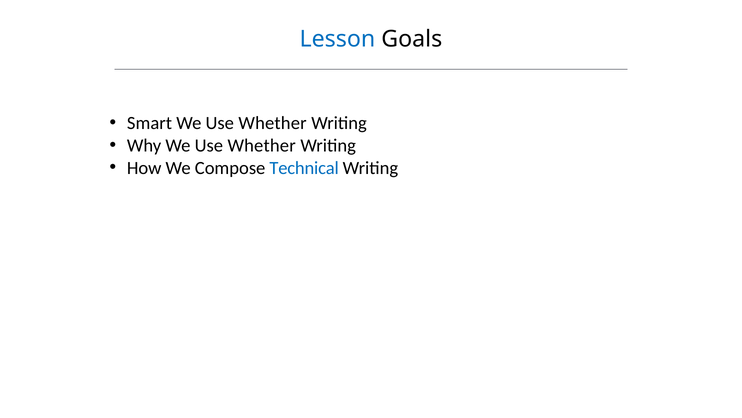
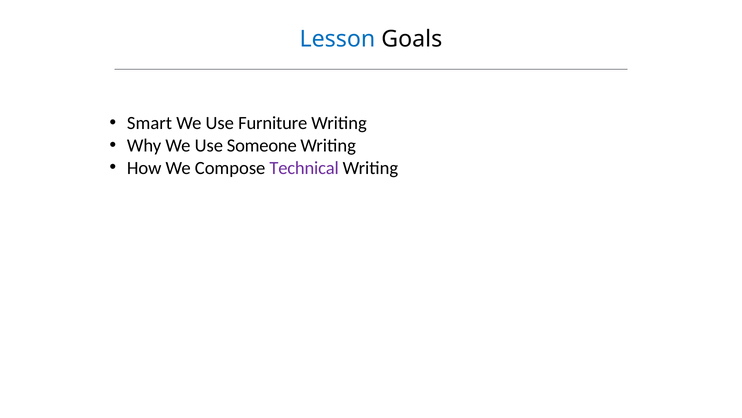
Whether: Whether -> Furniture (273, 123)
Why We Use Whether: Whether -> Someone (262, 145)
Technical colour: blue -> purple (304, 168)
